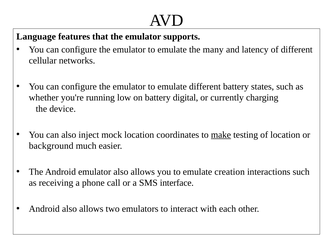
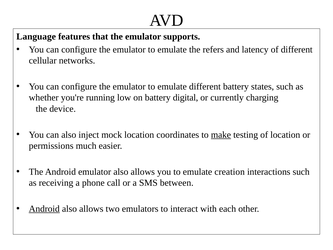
many: many -> refers (213, 49)
background: background -> permissions (51, 146)
interface: interface -> between (177, 183)
Android underline: none -> present (44, 209)
